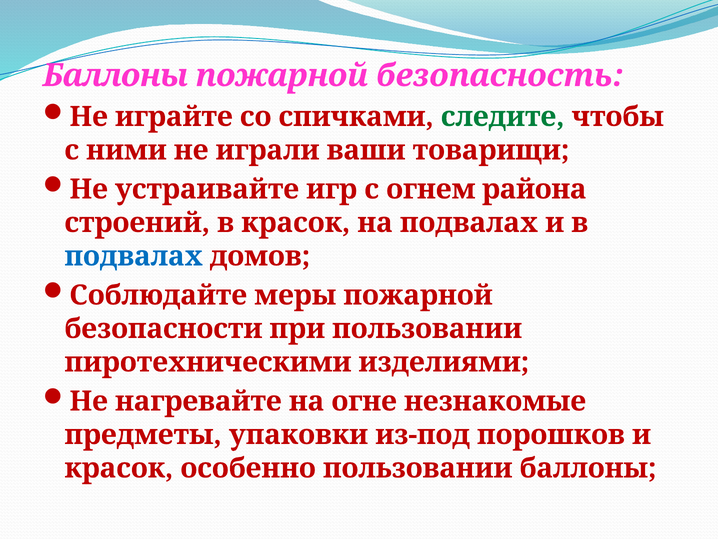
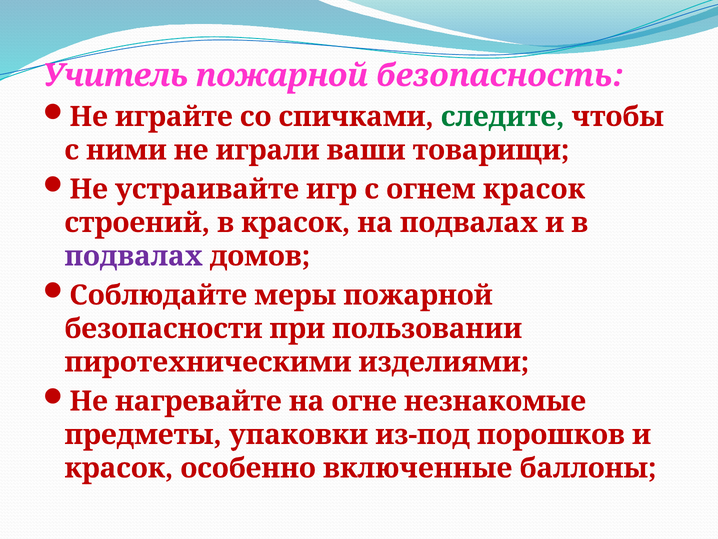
Баллоны: Баллоны -> Учитель (115, 75)
огнем района: района -> красок (534, 189)
подвалах colour: blue -> purple (134, 256)
особенно пользовании: пользовании -> включенные (418, 468)
